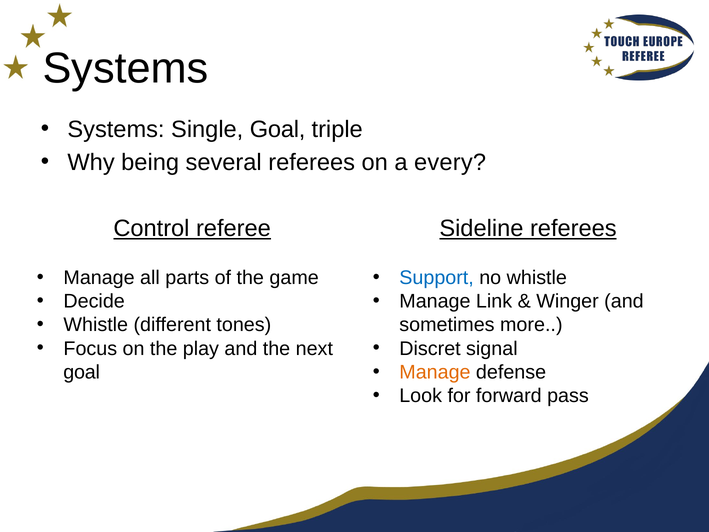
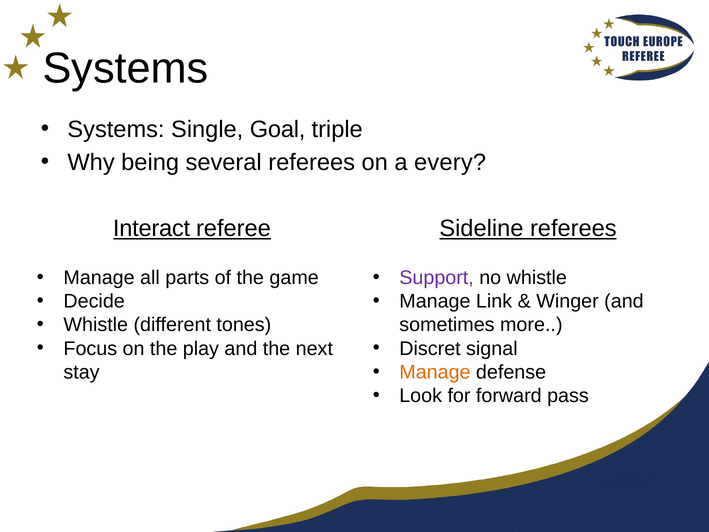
Control: Control -> Interact (152, 228)
Support colour: blue -> purple (437, 278)
goal: goal -> stay (82, 372)
